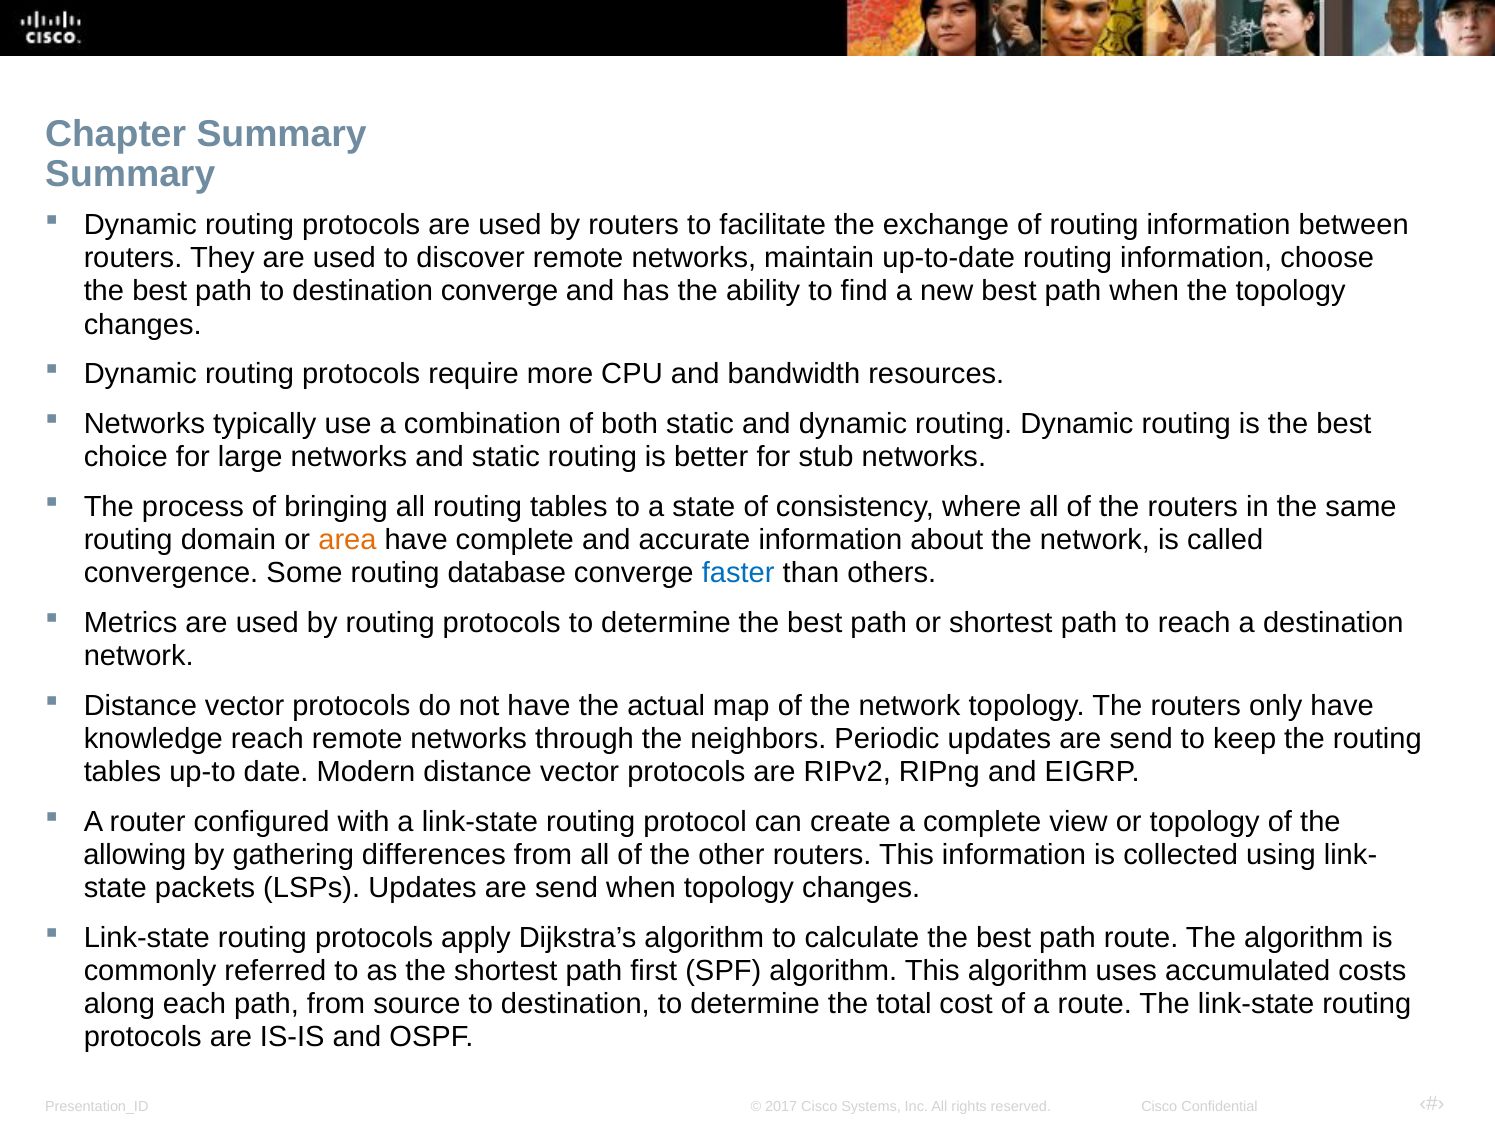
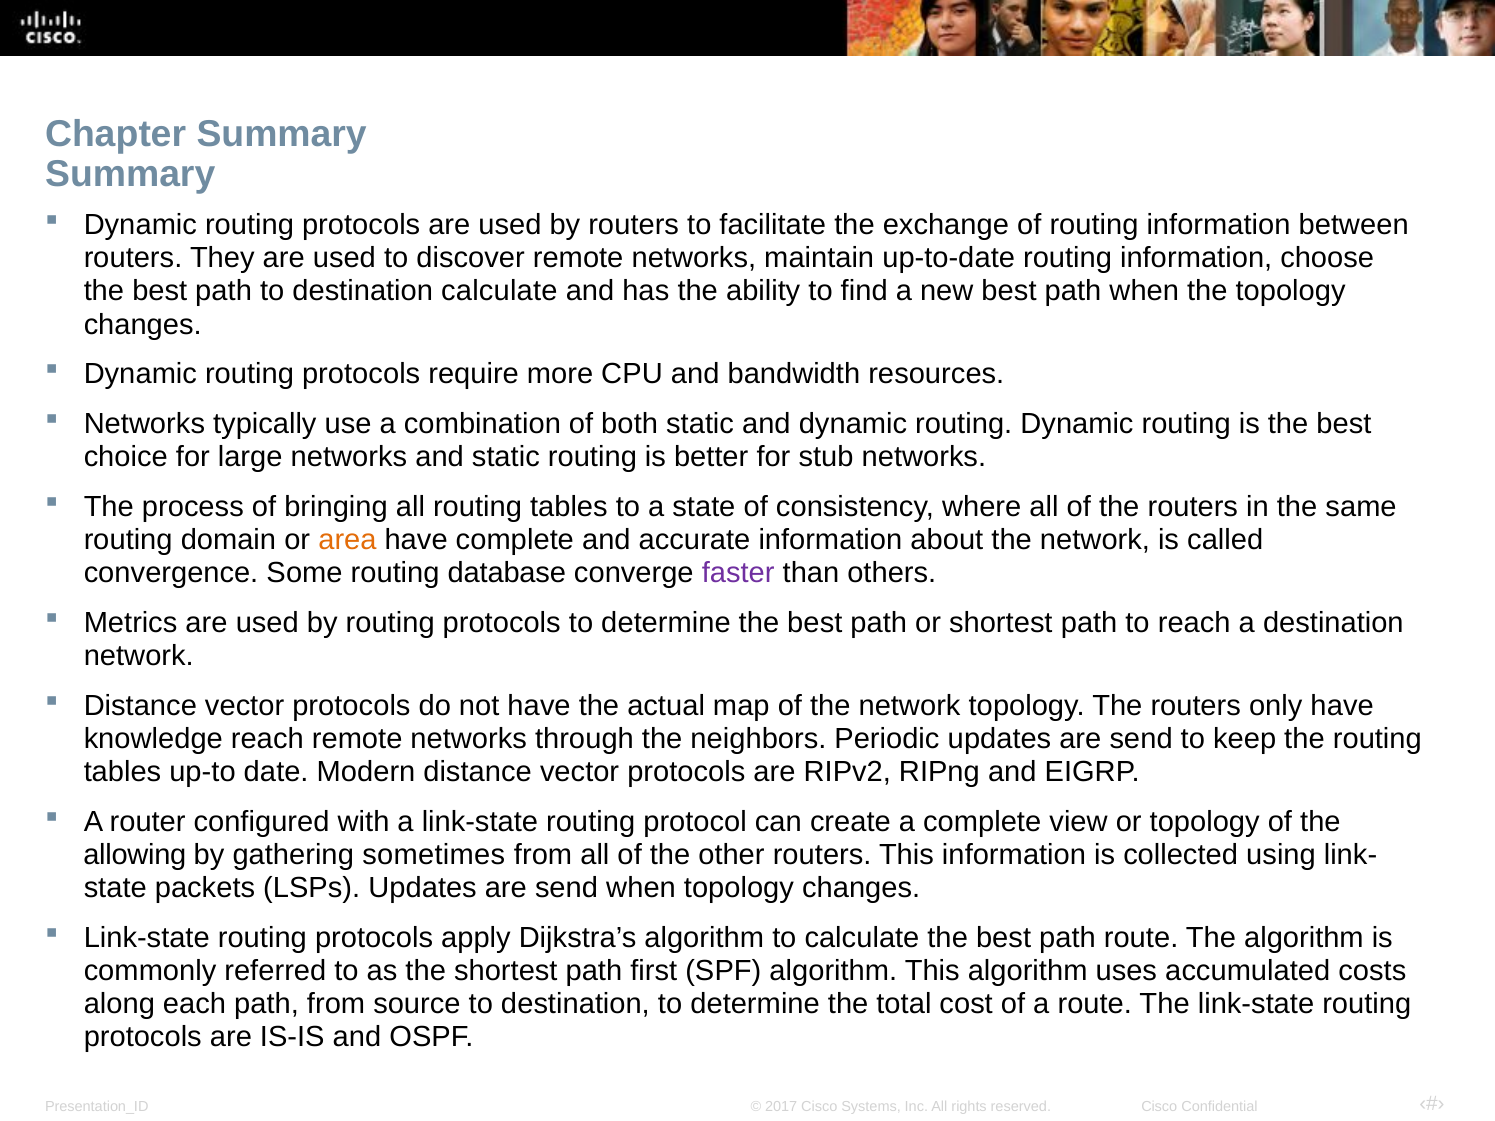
destination converge: converge -> calculate (499, 291)
faster colour: blue -> purple (738, 573)
differences: differences -> sometimes (434, 855)
